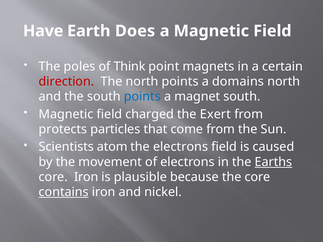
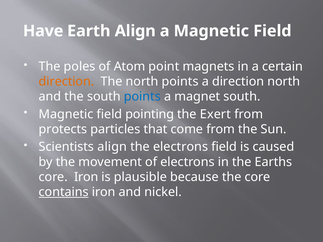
Earth Does: Does -> Align (135, 31)
Think: Think -> Atom (130, 67)
direction colour: red -> orange (66, 82)
a domains: domains -> direction (238, 82)
charged: charged -> pointing (150, 114)
Scientists atom: atom -> align (112, 147)
Earths underline: present -> none (273, 162)
